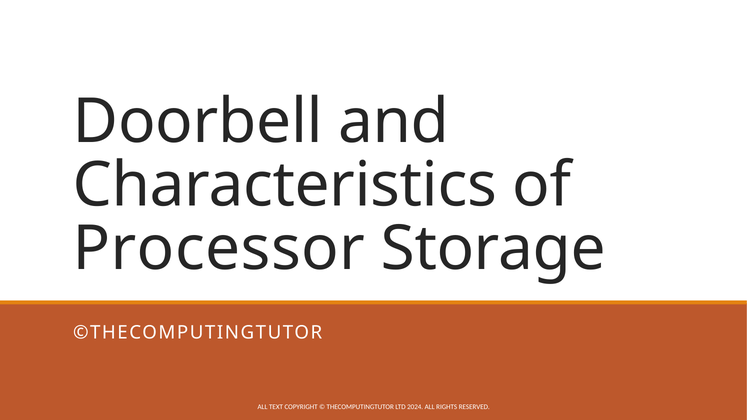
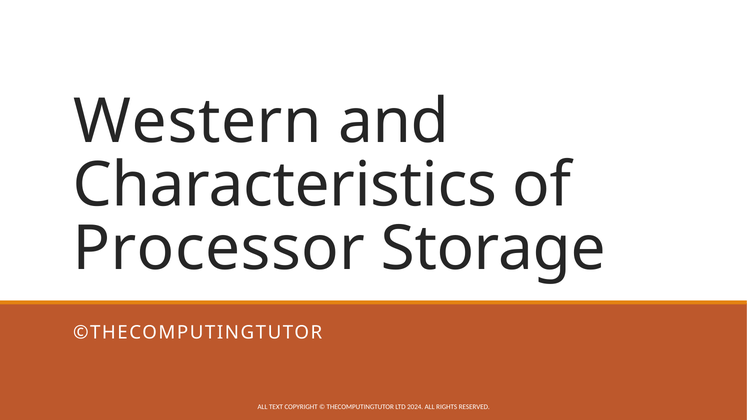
Doorbell: Doorbell -> Western (198, 122)
